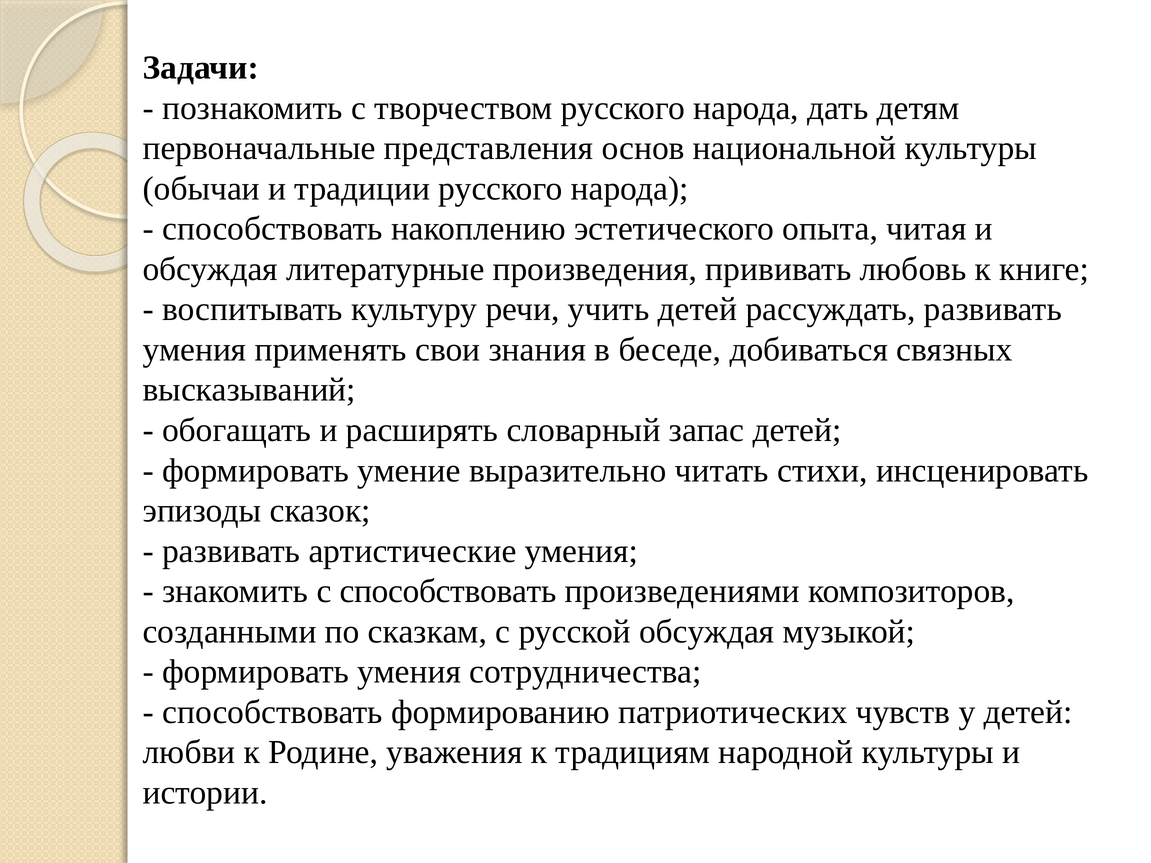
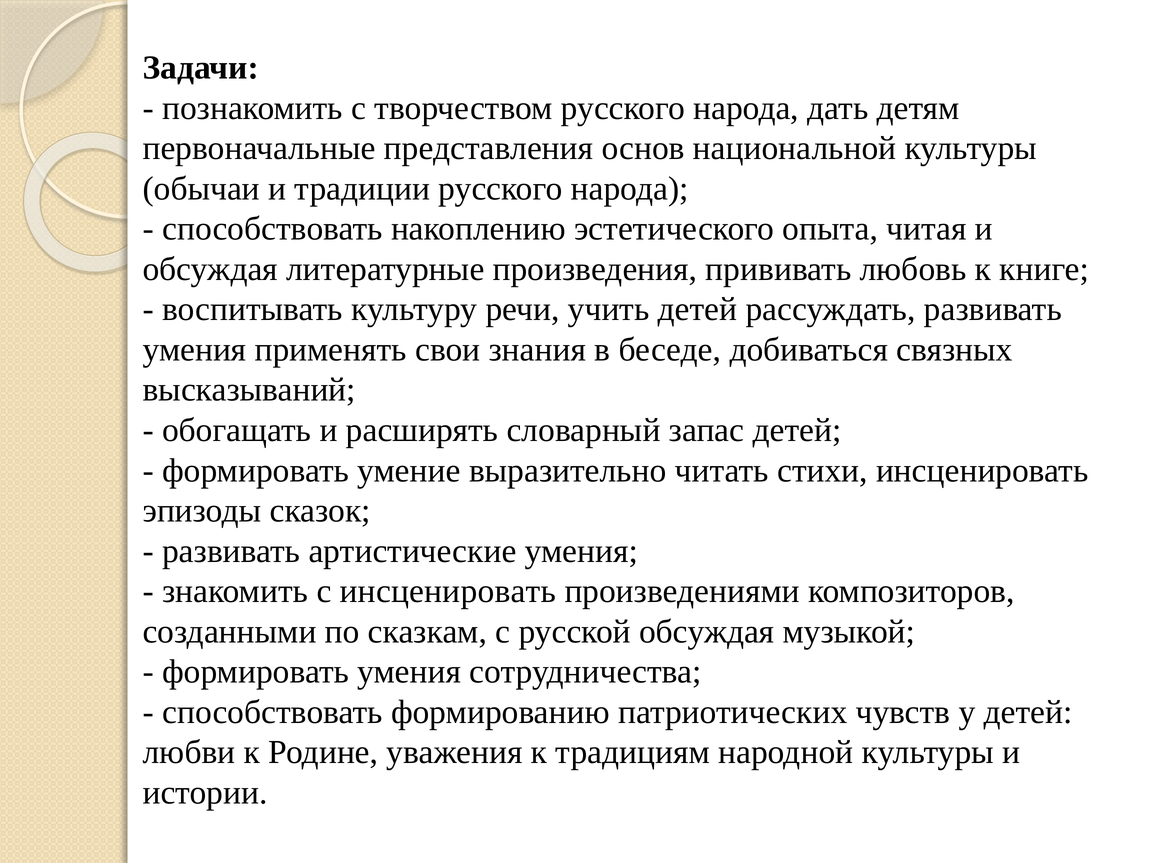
с способствовать: способствовать -> инсценировать (448, 591)
